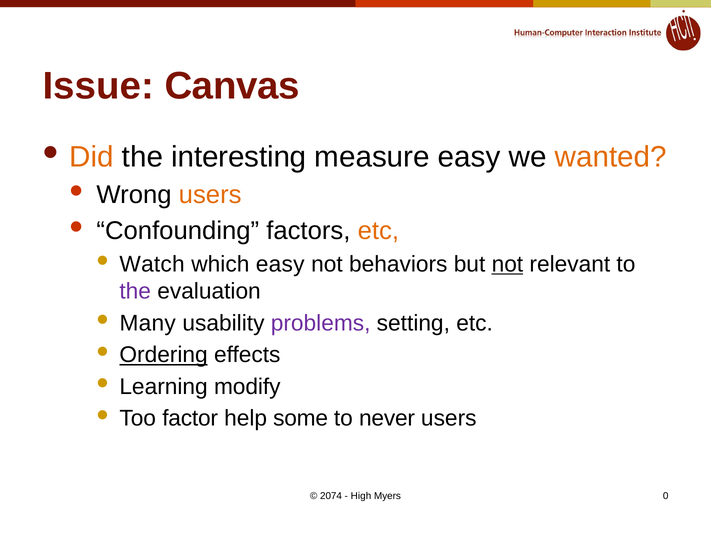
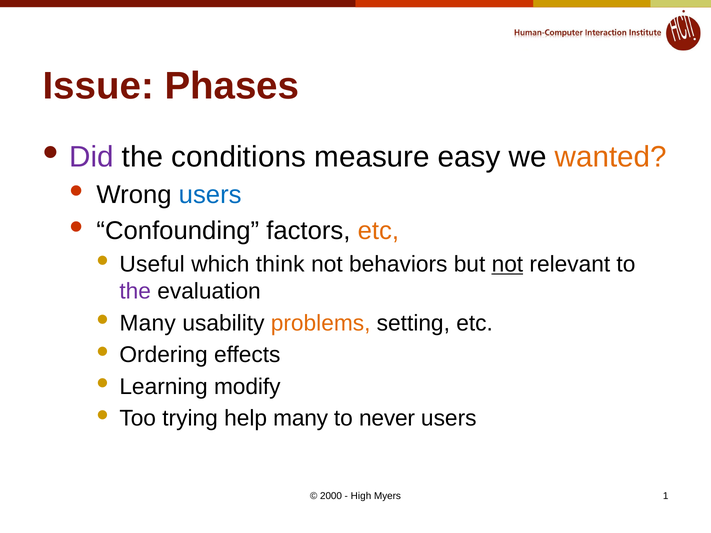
Canvas: Canvas -> Phases (232, 86)
Did colour: orange -> purple (92, 157)
interesting: interesting -> conditions (239, 157)
users colour: orange -> blue (210, 195)
Watch: Watch -> Useful (152, 264)
which easy: easy -> think (280, 264)
problems colour: purple -> orange (321, 323)
Ordering underline: present -> none (164, 355)
factor: factor -> trying (190, 419)
help some: some -> many (301, 419)
2074: 2074 -> 2000 (331, 496)
0: 0 -> 1 (666, 496)
